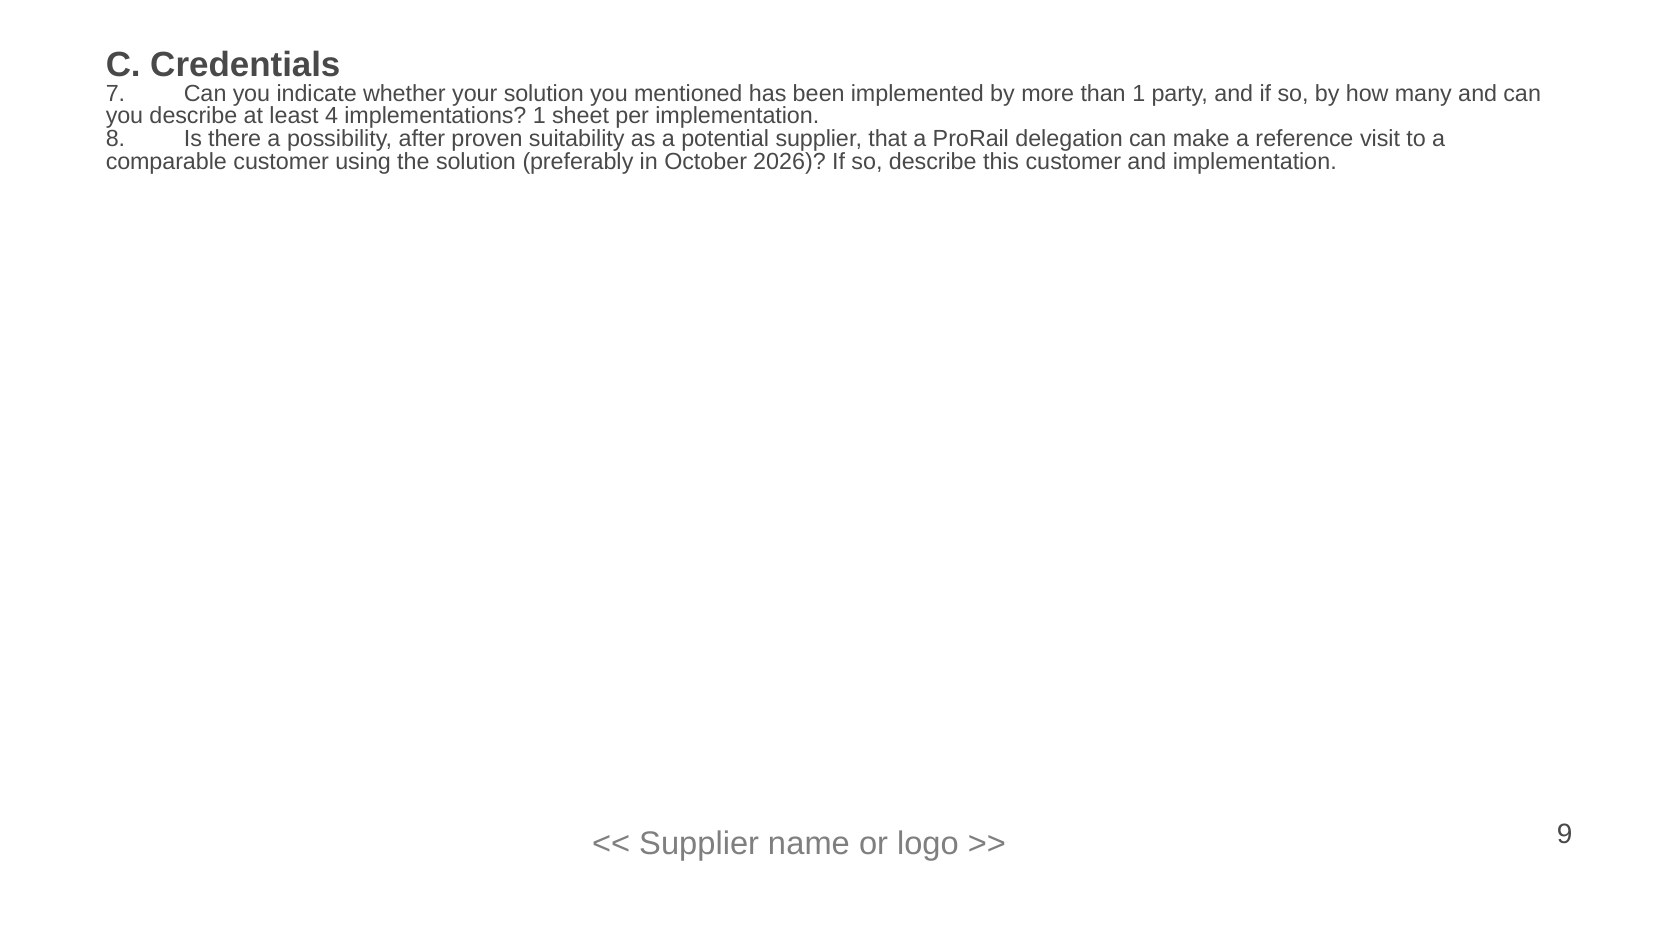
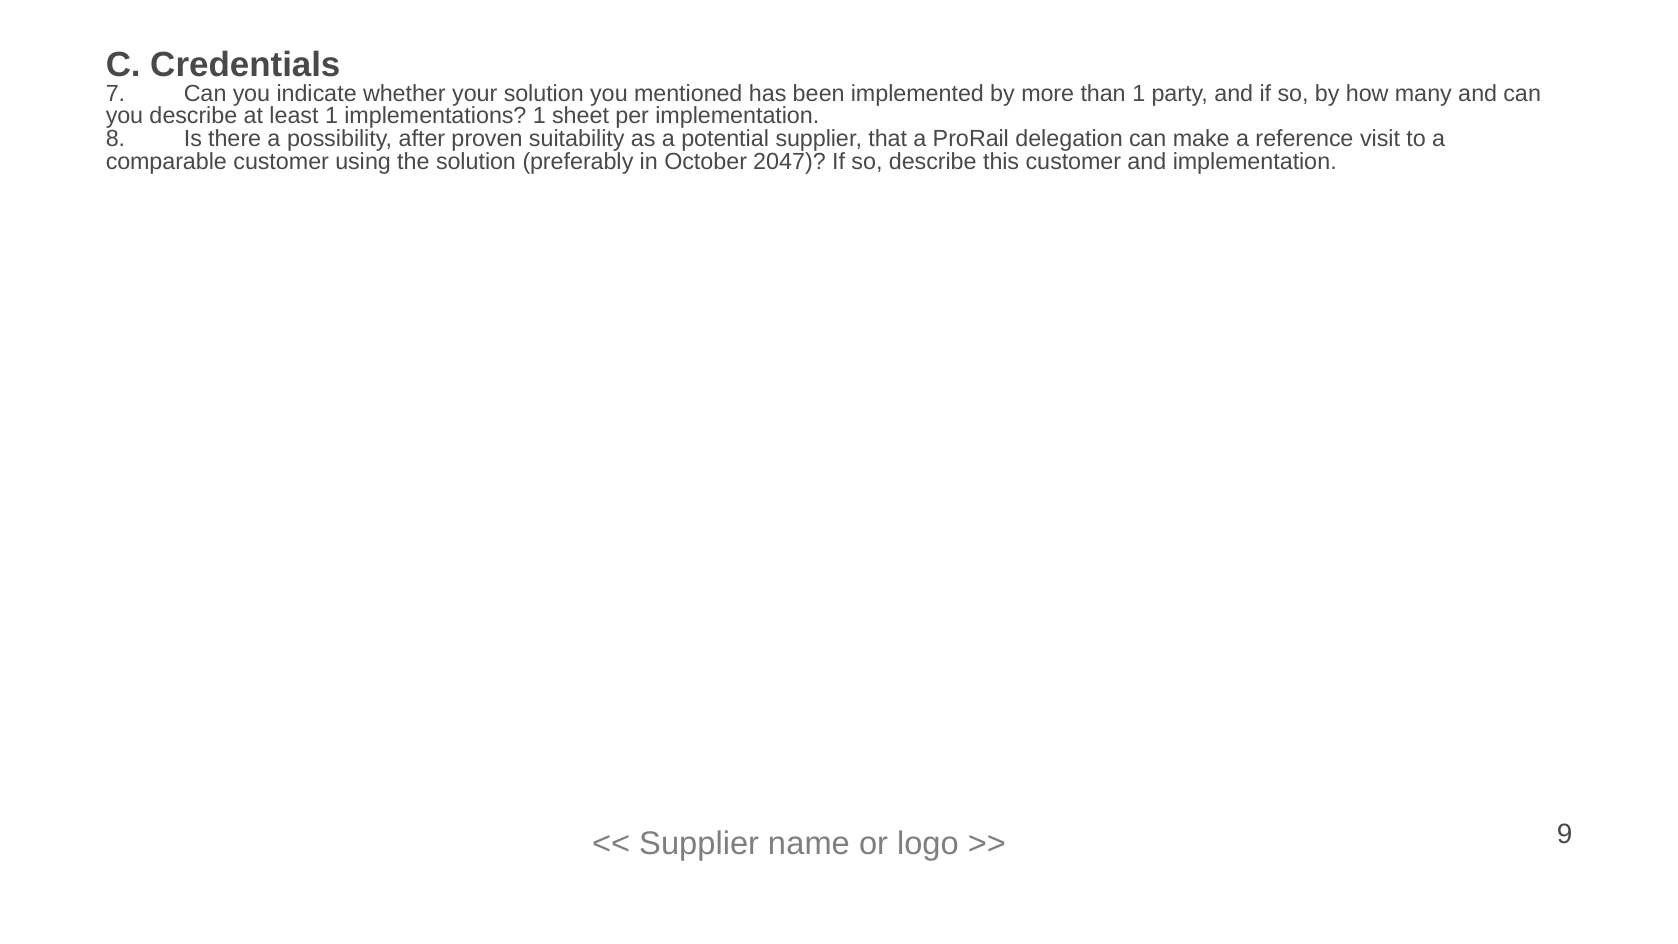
least 4: 4 -> 1 (332, 116)
2026: 2026 -> 2047 (790, 161)
